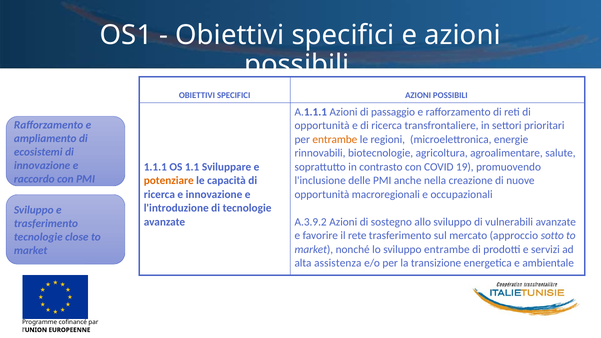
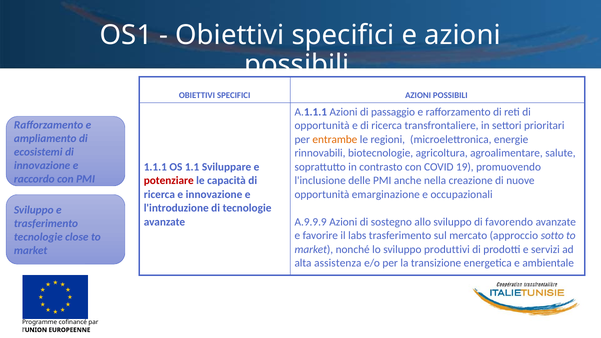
potenziare colour: orange -> red (169, 181)
macroregionali: macroregionali -> emarginazione (386, 194)
A.3.9.2: A.3.9.2 -> A.9.9.9 (311, 222)
vulnerabili: vulnerabili -> favorendo (509, 222)
rete: rete -> labs (357, 236)
sviluppo entrambe: entrambe -> produttivi (447, 249)
